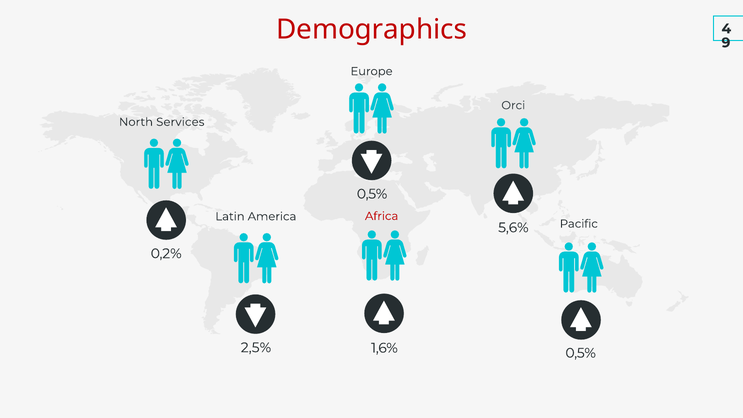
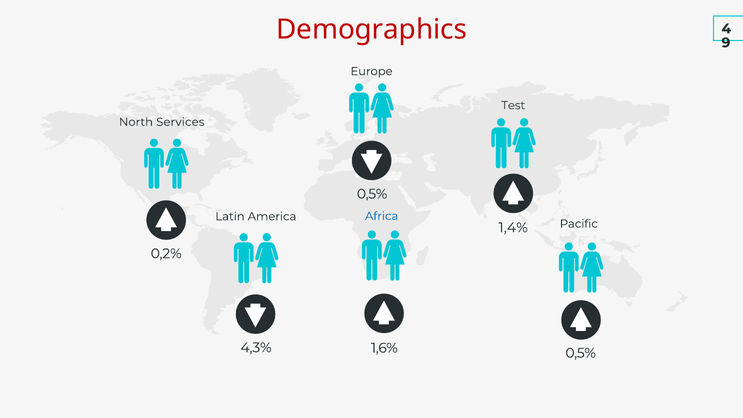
Orci: Orci -> Test (513, 105)
Africa colour: red -> blue (382, 216)
5,6%: 5,6% -> 1,4% (513, 228)
2,5%: 2,5% -> 4,3% (256, 348)
